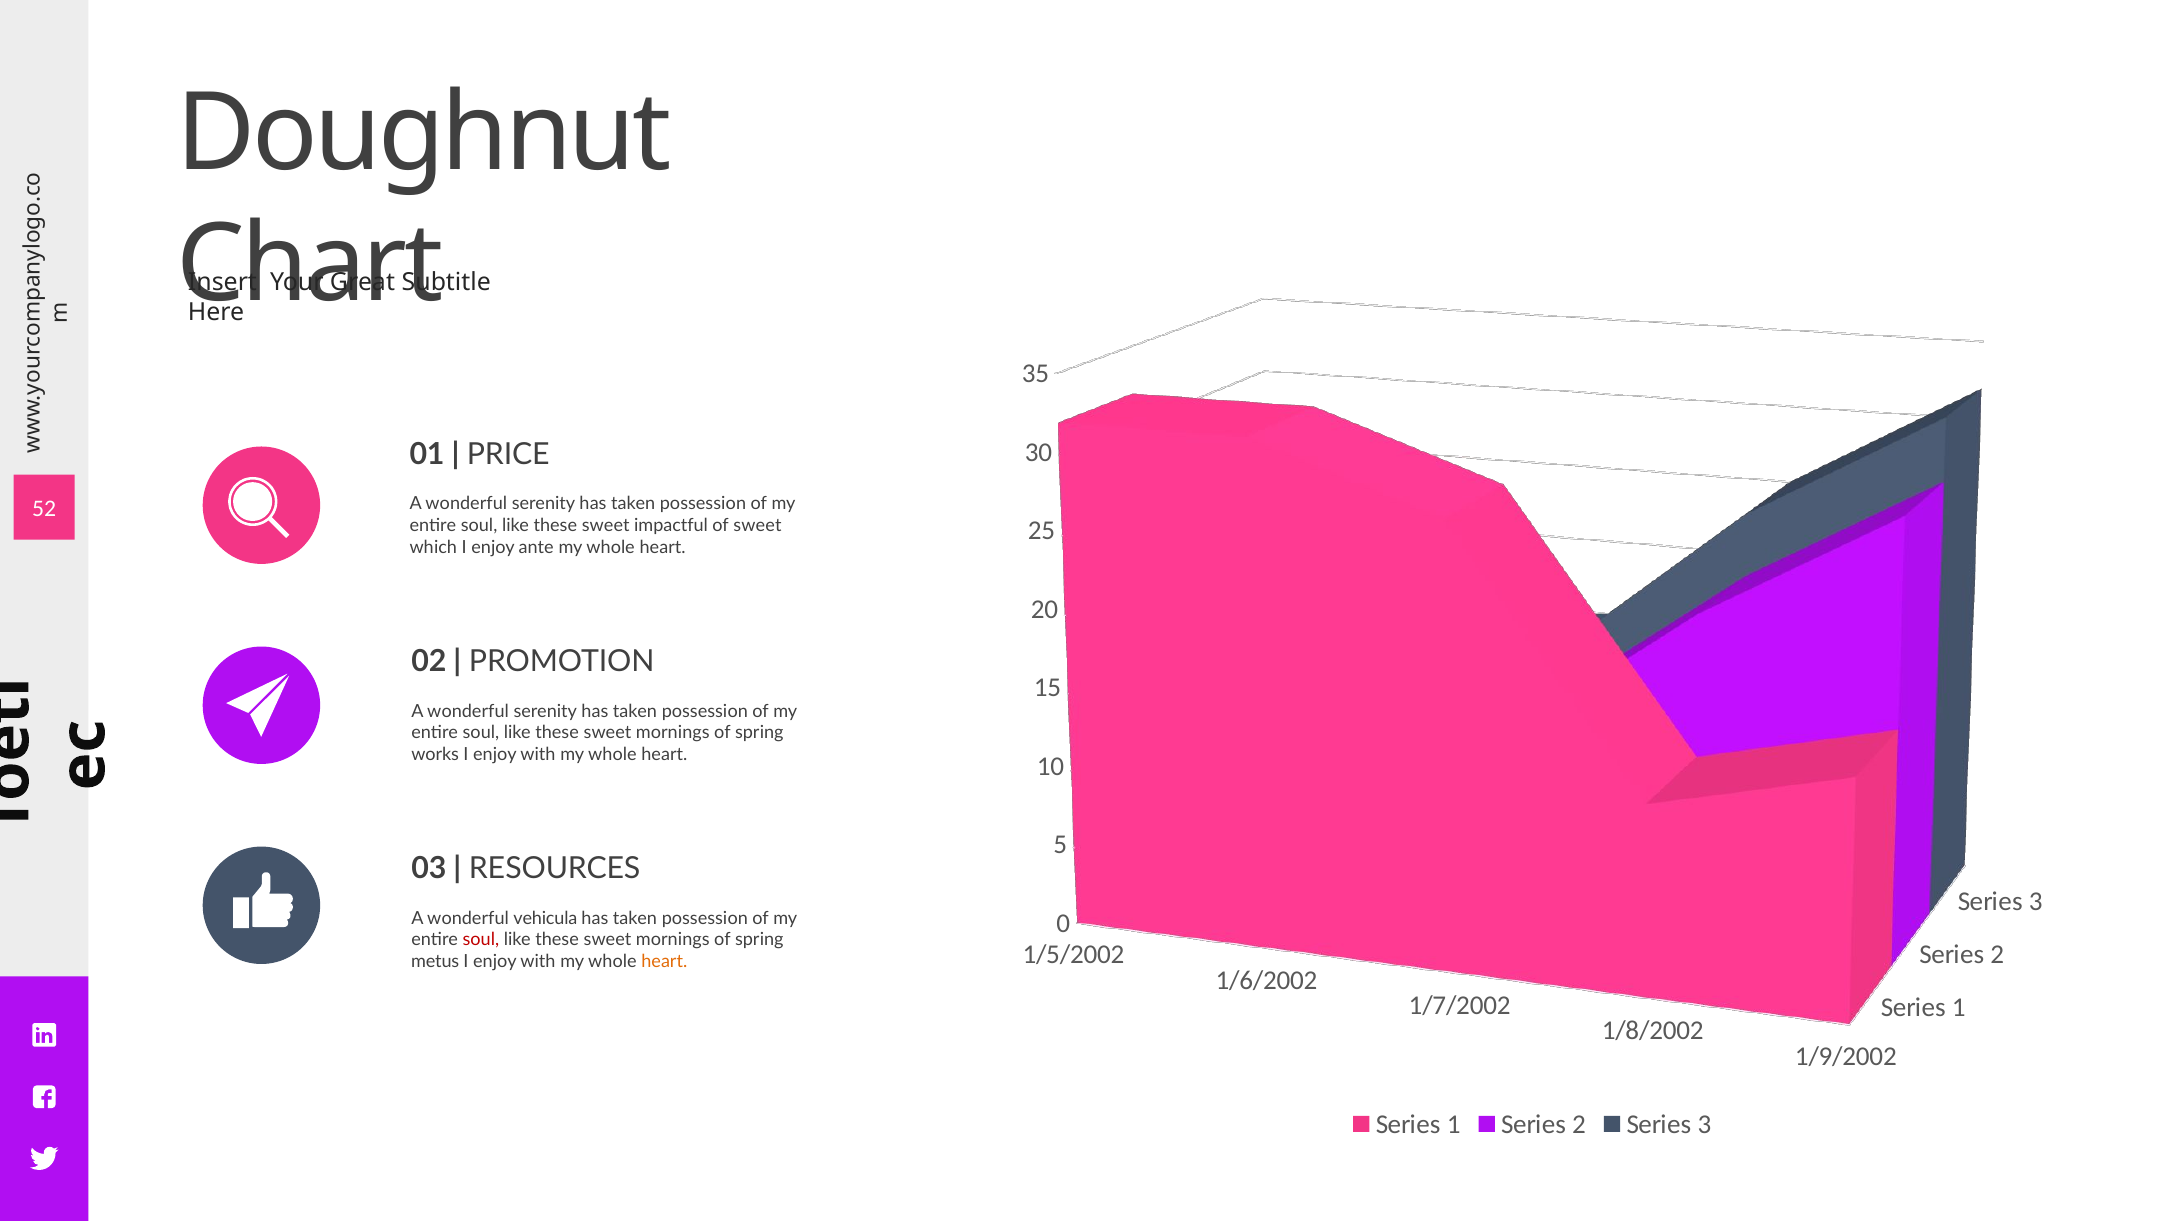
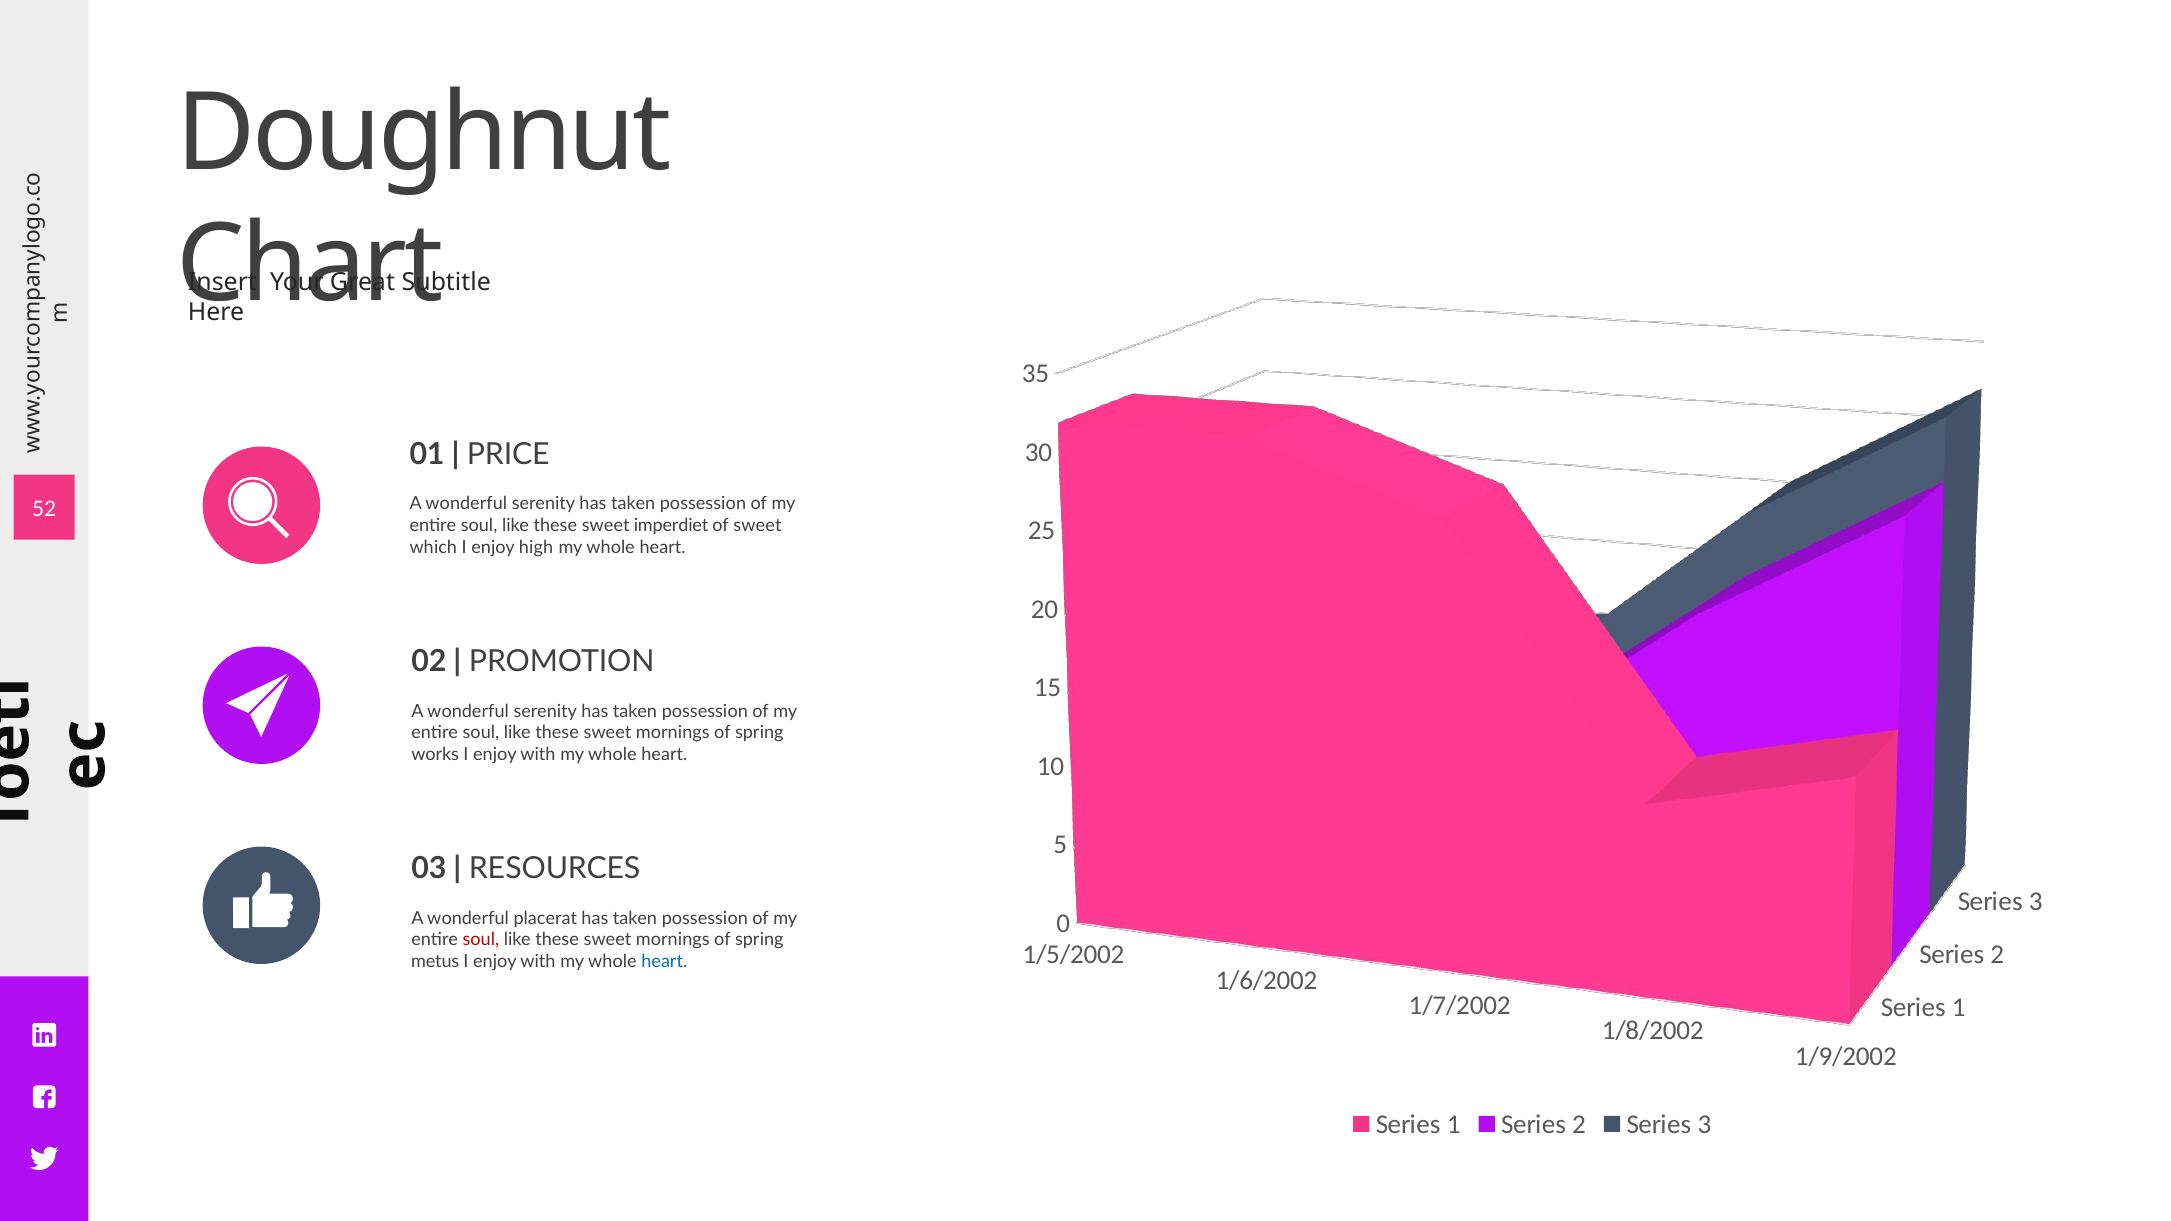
impactful: impactful -> imperdiet (671, 526)
ante: ante -> high (536, 547)
vehicula: vehicula -> placerat (545, 918)
heart colour: orange -> blue (664, 962)
